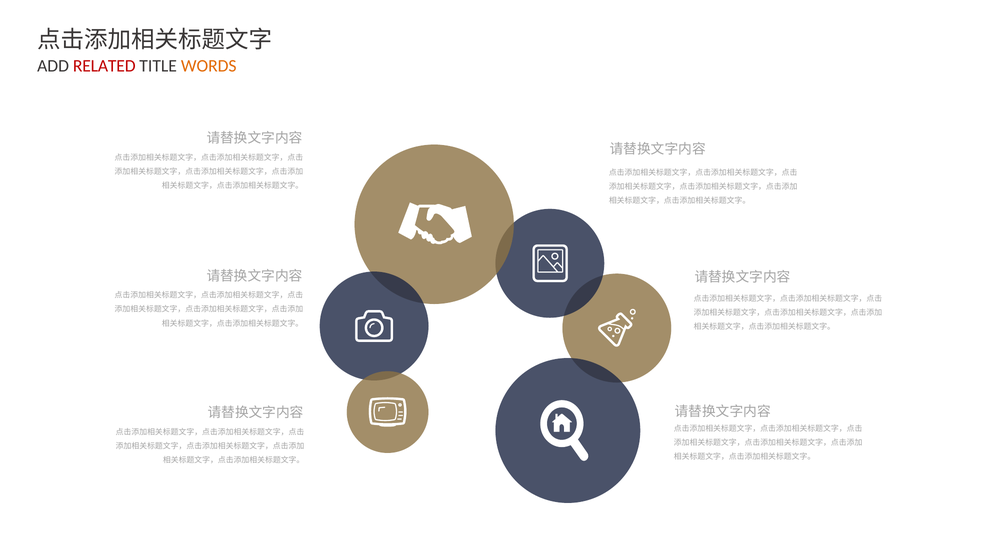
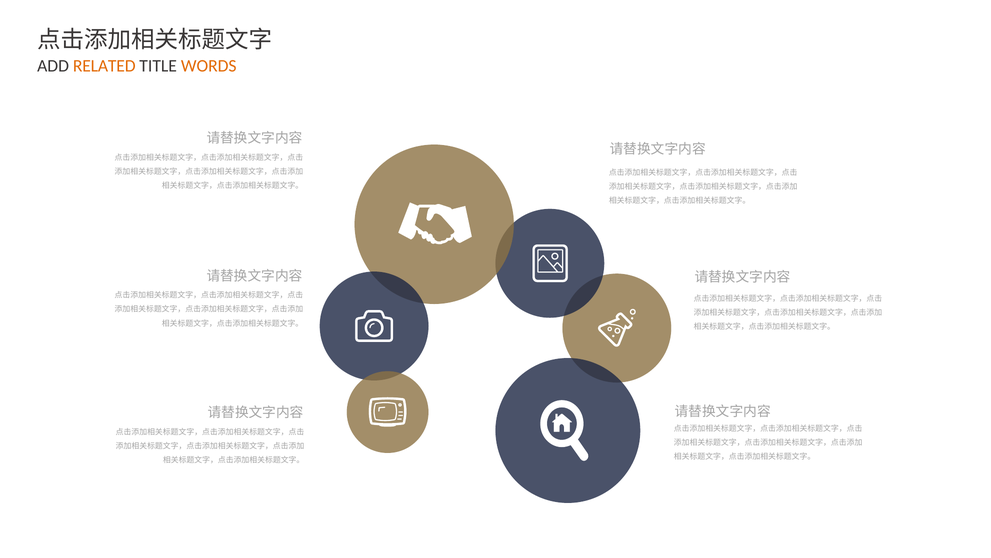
RELATED colour: red -> orange (104, 66)
